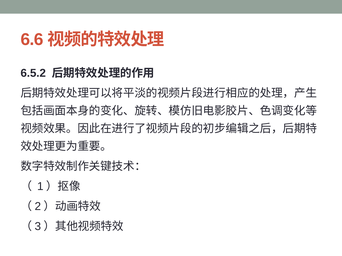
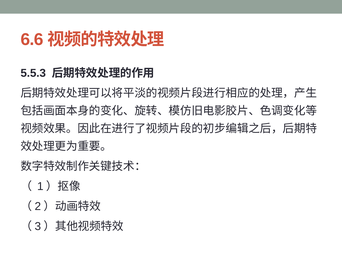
6.5.2: 6.5.2 -> 5.5.3 (33, 73)
